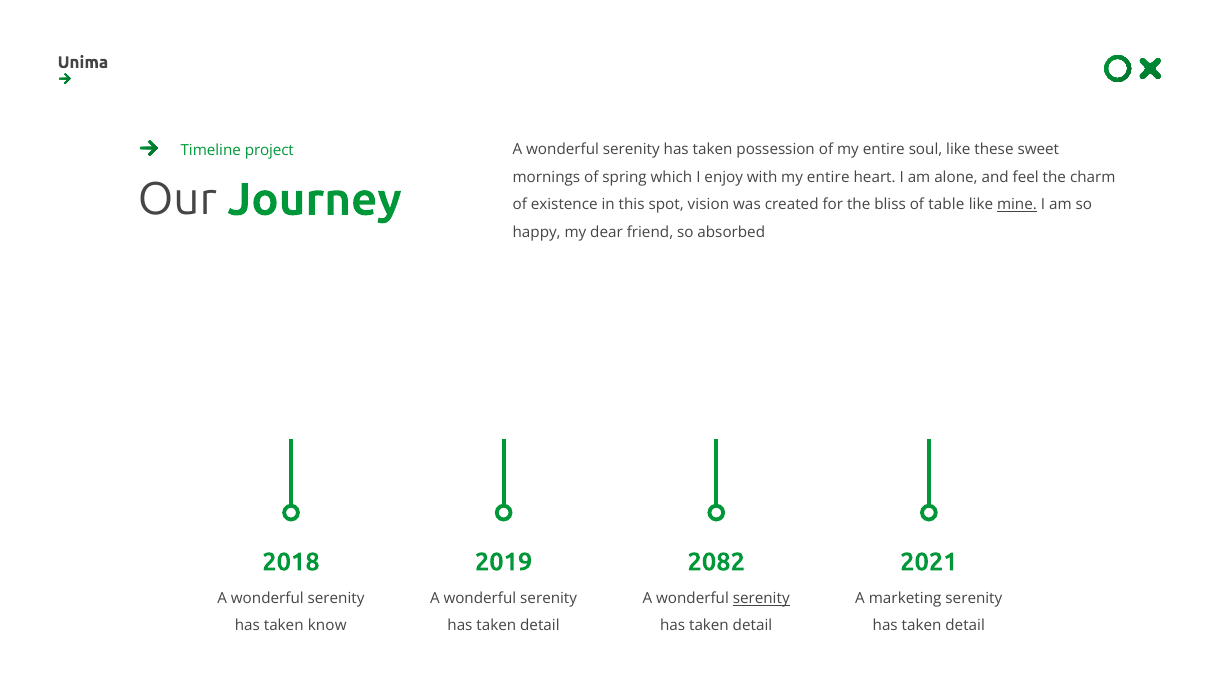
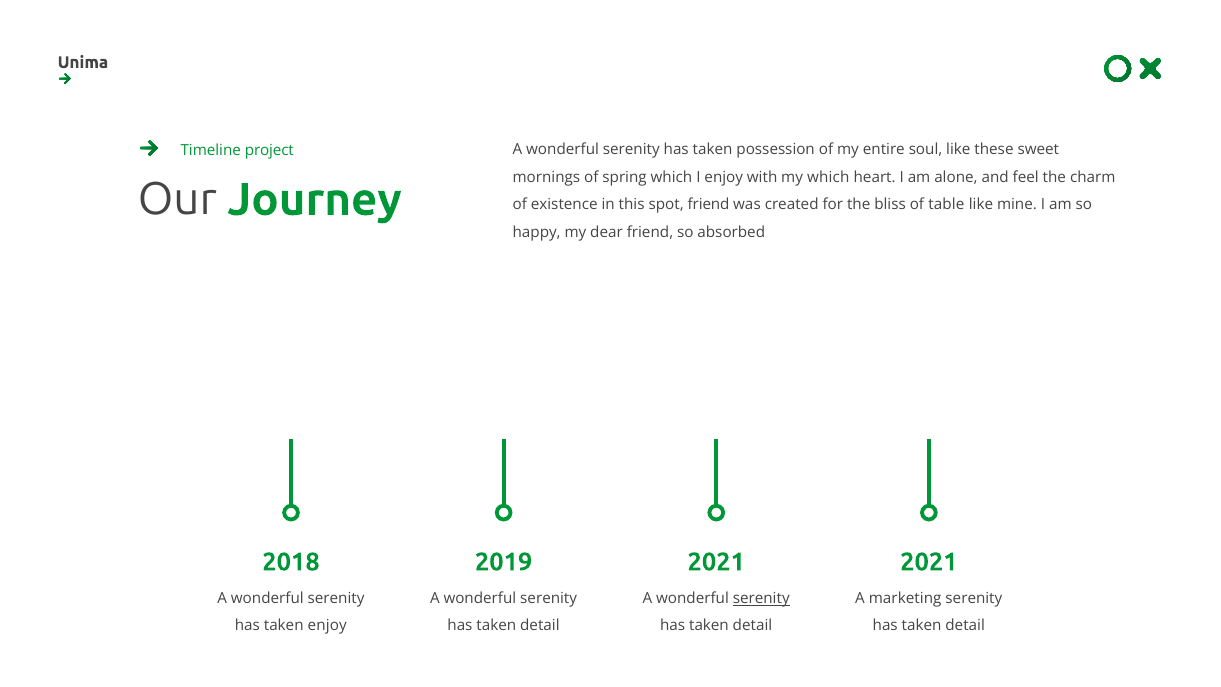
with my entire: entire -> which (828, 177)
spot vision: vision -> friend (709, 205)
mine underline: present -> none (1017, 205)
2082: 2082 -> 2021 (716, 562)
taken know: know -> enjoy (327, 626)
